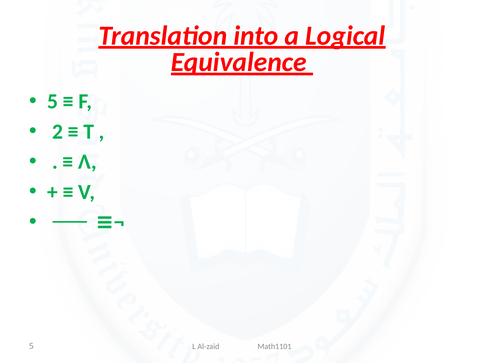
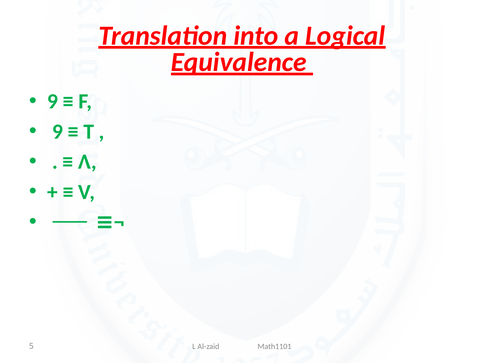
5: 5 -> 9 (53, 102)
2: 2 -> 9 (57, 132)
